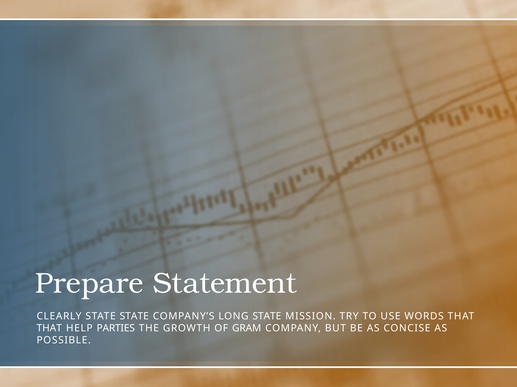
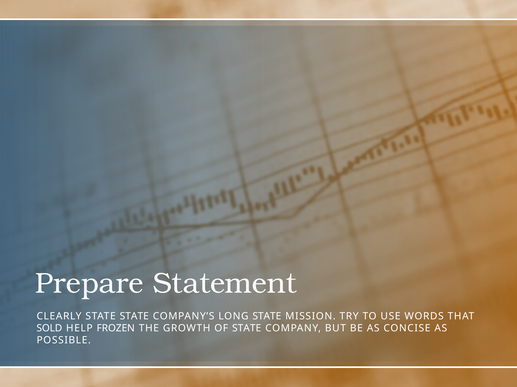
THAT: THAT -> SOLD (49, 329)
PARTIES: PARTIES -> FROZEN (116, 329)
OF GRAM: GRAM -> STATE (247, 329)
